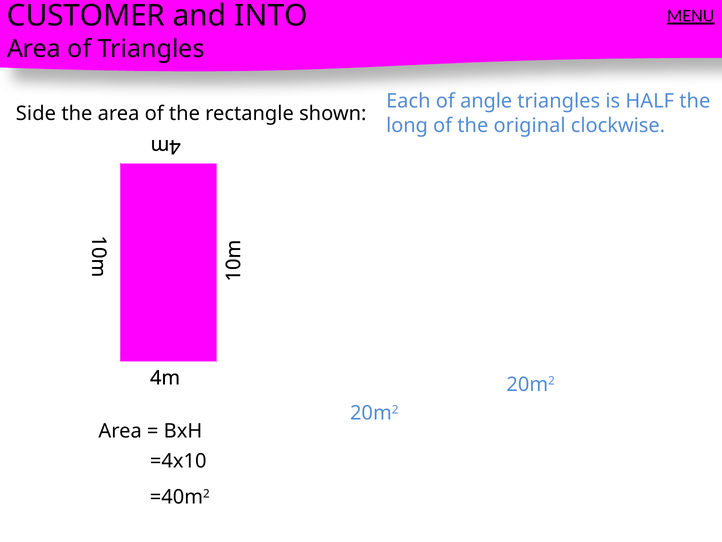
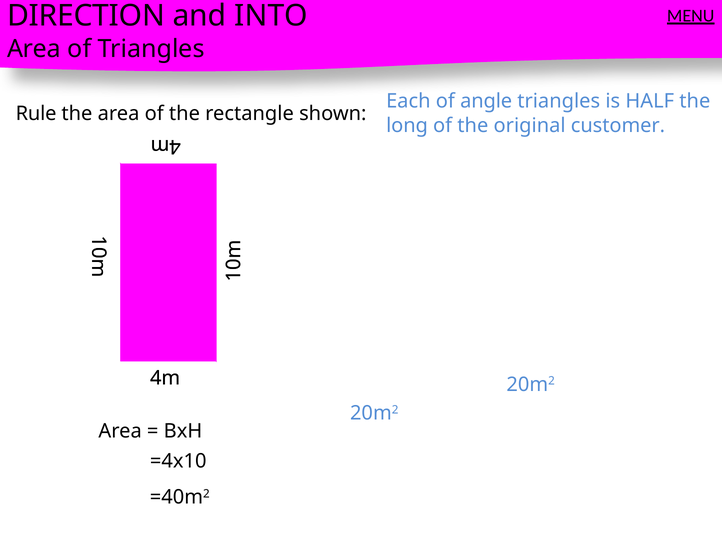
CUSTOMER: CUSTOMER -> DIRECTION (86, 16)
Side: Side -> Rule (36, 113)
clockwise: clockwise -> customer (618, 125)
